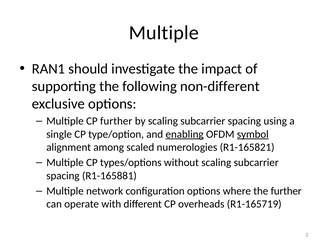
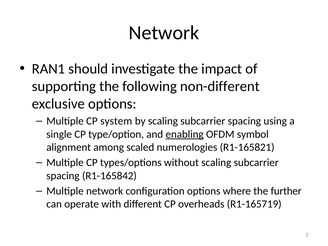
Multiple: Multiple -> Network (164, 33)
CP further: further -> system (116, 121)
symbol underline: present -> none (253, 134)
R1-165881: R1-165881 -> R1-165842 (109, 176)
